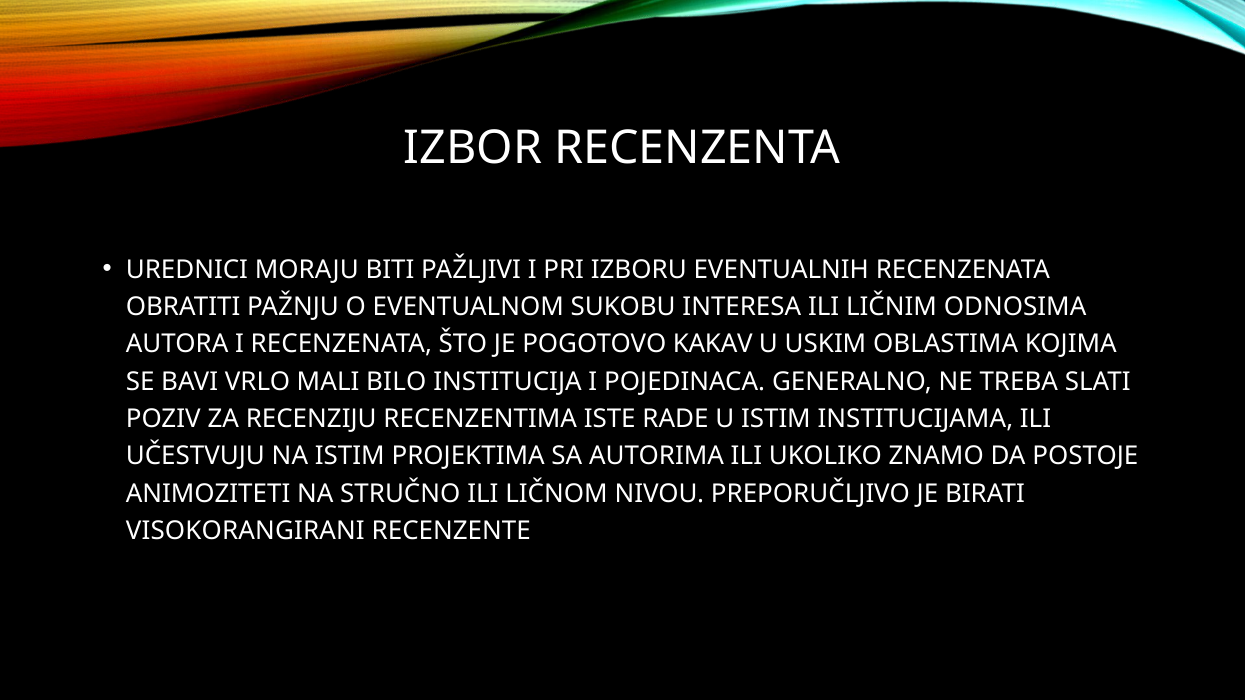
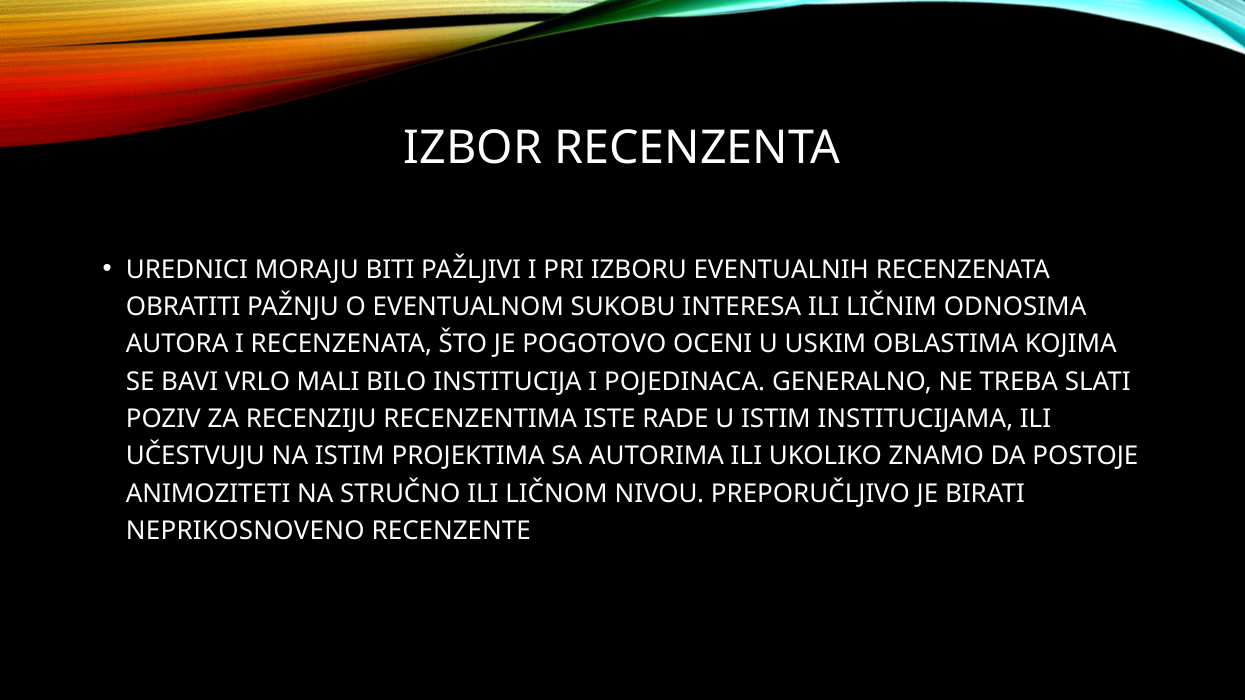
KAKAV: KAKAV -> OCENI (713, 345)
VISOKORANGIRANI: VISOKORANGIRANI -> NEPRIKOSNOVENO (245, 531)
